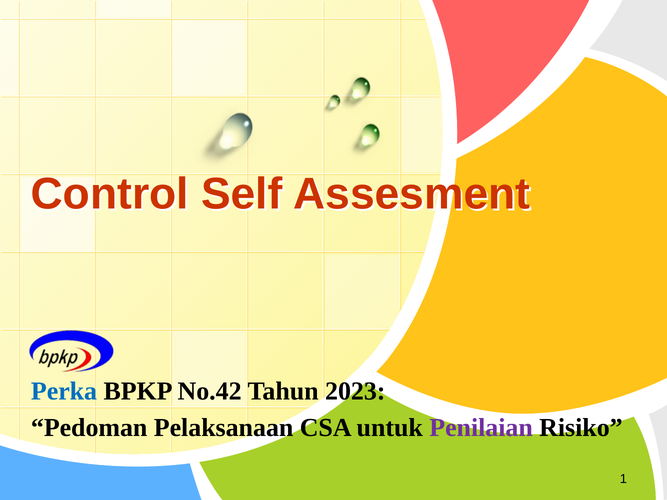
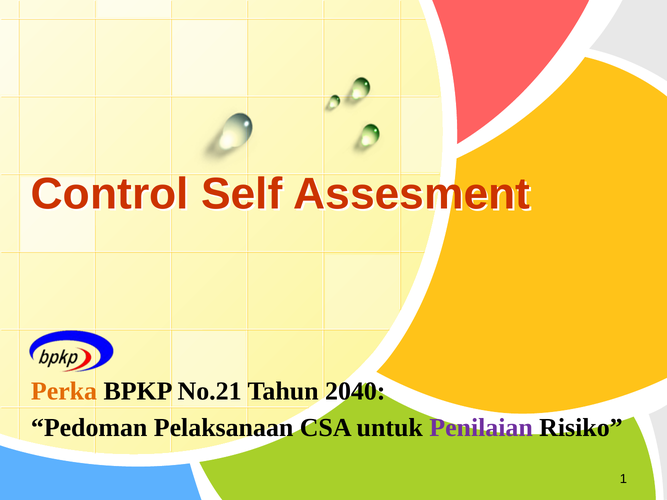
Perka colour: blue -> orange (64, 392)
No.42: No.42 -> No.21 (210, 392)
2023: 2023 -> 2040 (355, 392)
